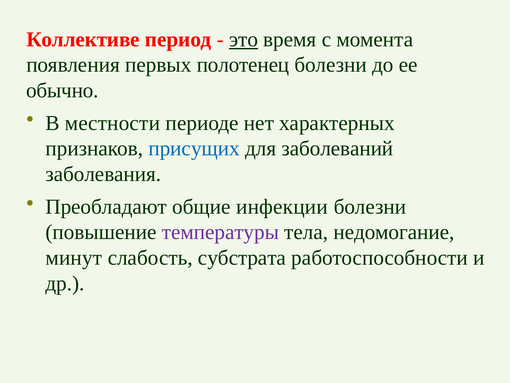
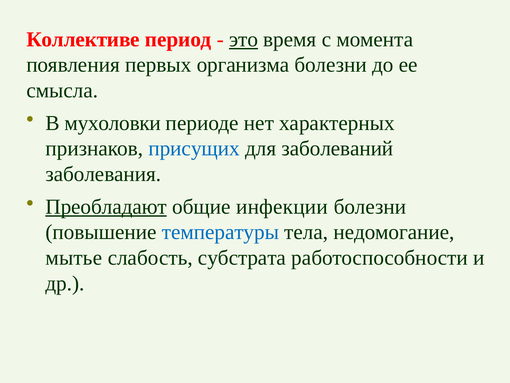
полотенец: полотенец -> организма (243, 65)
обычно: обычно -> смысла (62, 90)
местности: местности -> мухоловки (113, 123)
Преобладают underline: none -> present (106, 206)
температуры colour: purple -> blue (220, 232)
минут: минут -> мытье (74, 257)
